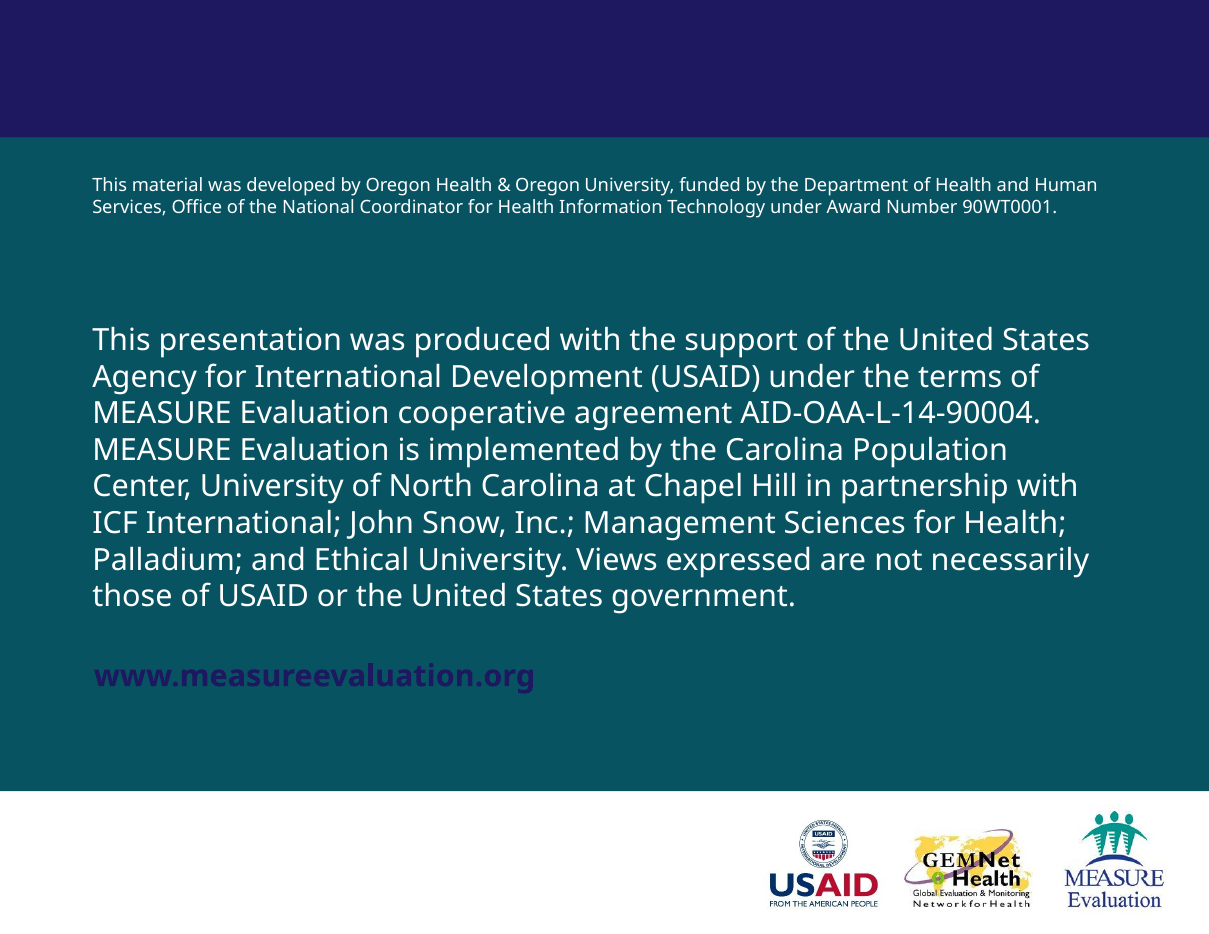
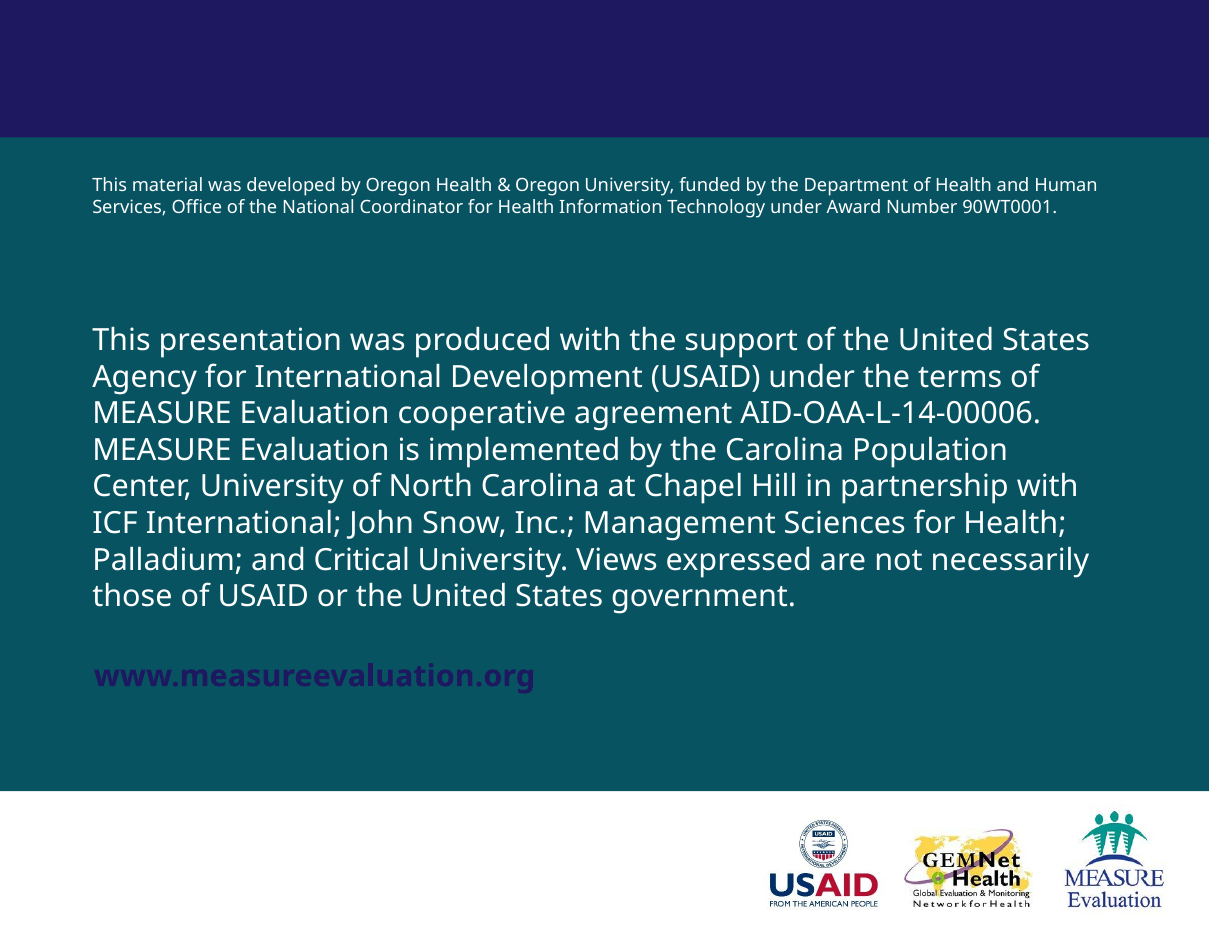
AID-OAA-L-14-90004: AID-OAA-L-14-90004 -> AID-OAA-L-14-00006 (891, 414)
Ethical: Ethical -> Critical (362, 560)
